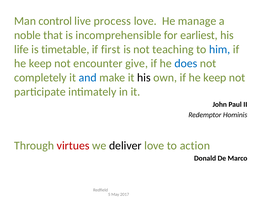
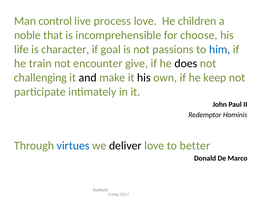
manage: manage -> children (197, 21)
earliest: earliest -> choose (199, 35)
timetable: timetable -> character (65, 49)
first: first -> goal (111, 49)
teaching: teaching -> passions (173, 49)
keep: keep -> train (40, 63)
does colour: blue -> black (186, 63)
completely: completely -> challenging (40, 78)
and colour: blue -> black (88, 78)
virtues colour: red -> blue (73, 145)
action: action -> better (195, 145)
